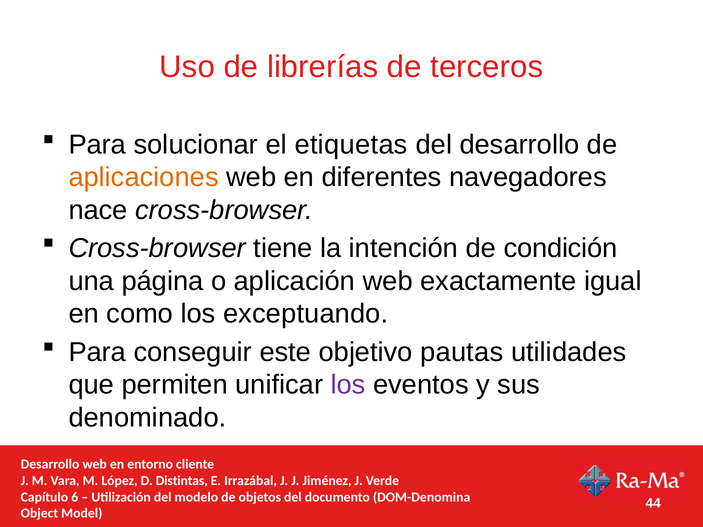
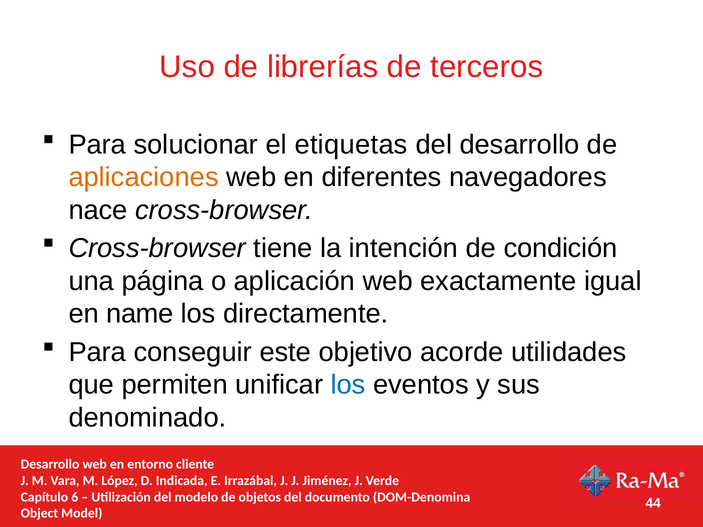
como: como -> name (140, 314)
exceptuando: exceptuando -> directamente (306, 314)
pautas: pautas -> acorde (462, 352)
los colour: purple -> blue (348, 385)
Distintas: Distintas -> Indicada (182, 481)
